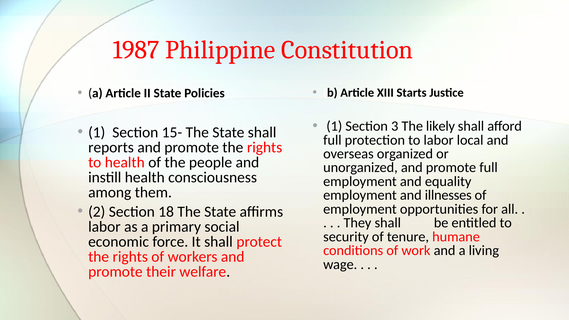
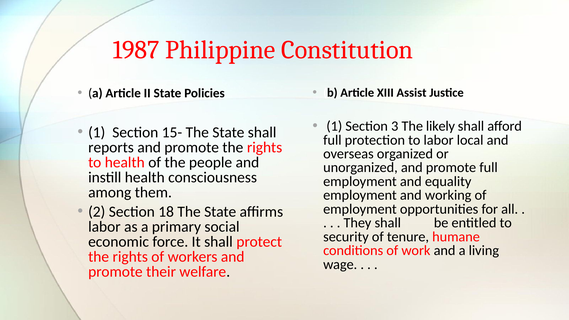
Starts: Starts -> Assist (412, 93)
illnesses: illnesses -> working (448, 195)
